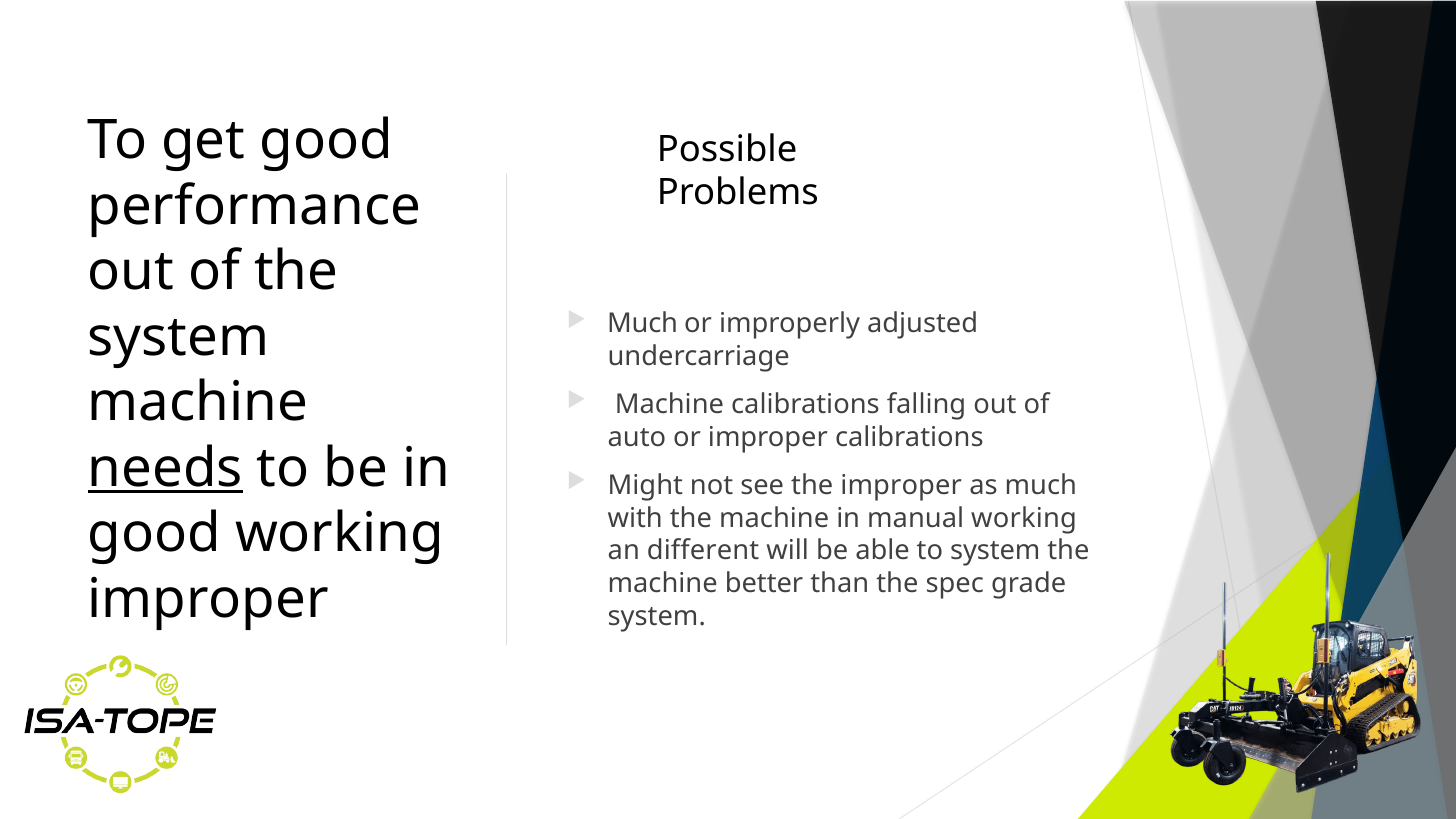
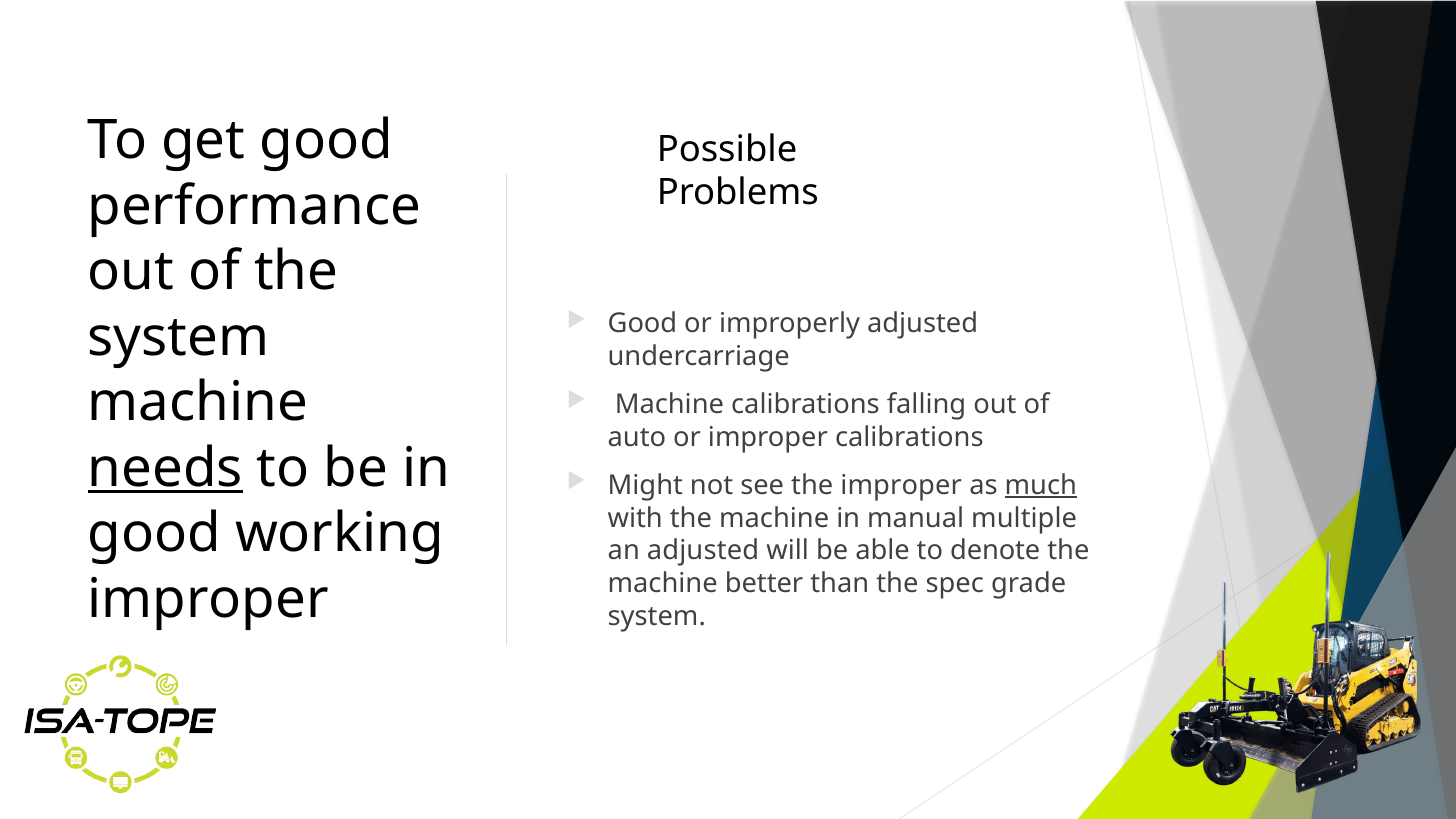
Much: Much -> Good (642, 324)
much underline: none -> present (1041, 485)
manual working: working -> multiple (1024, 518)
an different: different -> adjusted (703, 551)
to system: system -> denote (995, 551)
